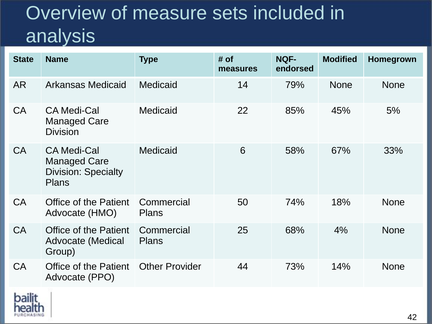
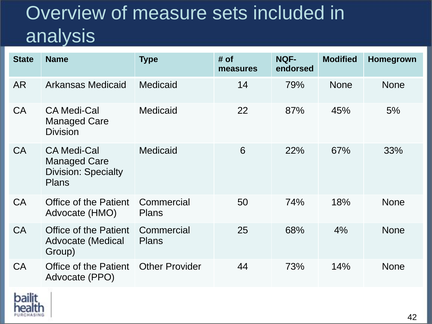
85%: 85% -> 87% (295, 111)
58%: 58% -> 22% (295, 151)
